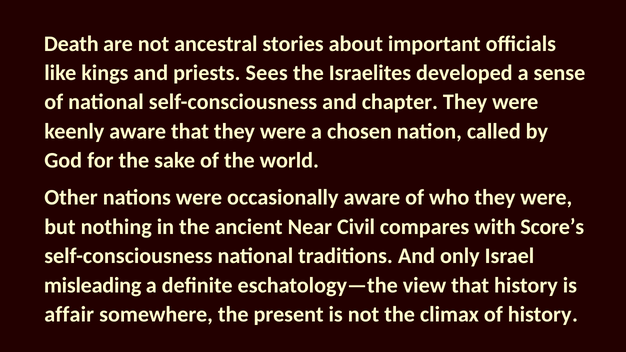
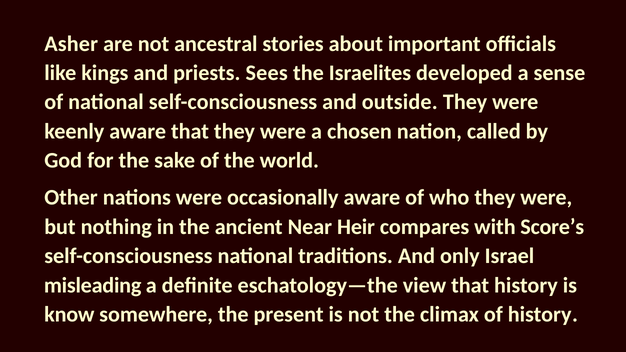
Death: Death -> Asher (71, 44)
chapter: chapter -> outside (400, 102)
Civil: Civil -> Heir (356, 227)
affair: affair -> know (69, 315)
